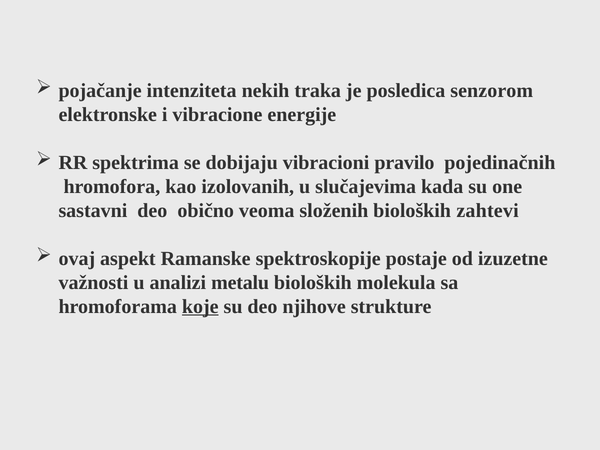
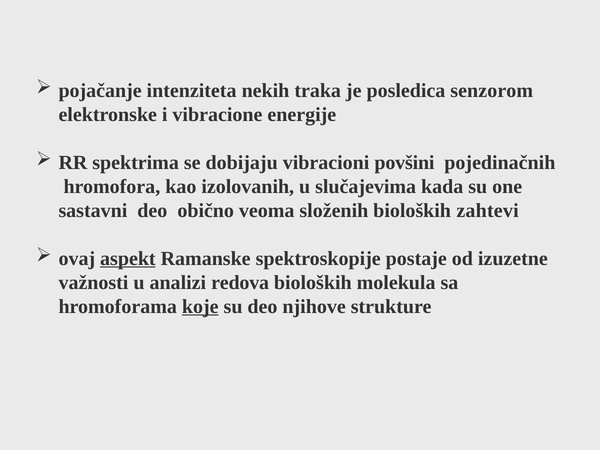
pravilo: pravilo -> povšini (404, 162)
aspekt underline: none -> present (128, 258)
metalu: metalu -> redova (240, 282)
